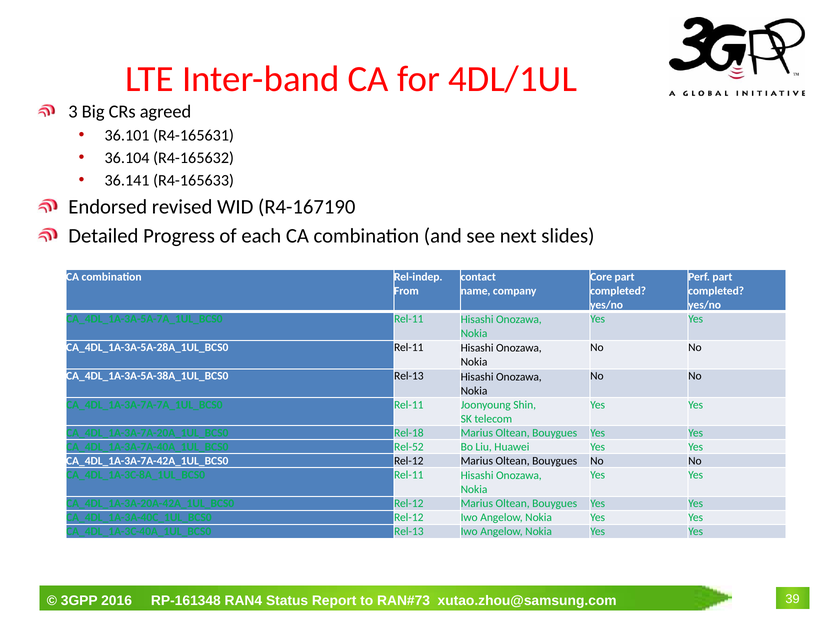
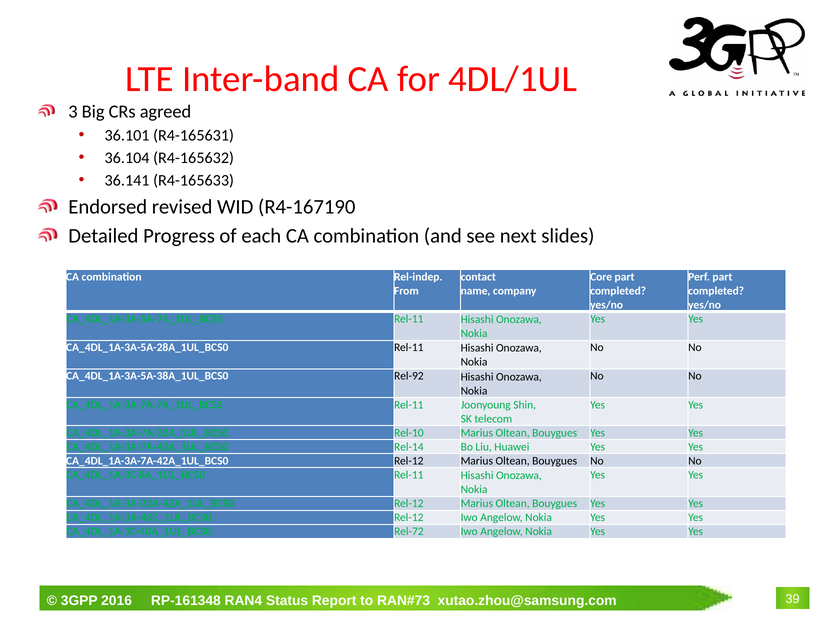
Rel-13: Rel-13 -> Rel-92 (409, 376)
Rel-18: Rel-18 -> Rel-10 (409, 433)
Rel-52: Rel-52 -> Rel-14 (409, 447)
Rel-13: Rel-13 -> Rel-72 (409, 531)
